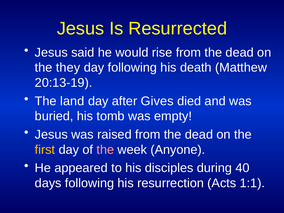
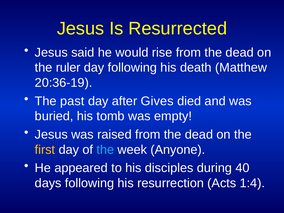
they: they -> ruler (68, 68)
20:13-19: 20:13-19 -> 20:36-19 (64, 83)
land: land -> past (72, 101)
the colour: pink -> light blue (105, 150)
1:1: 1:1 -> 1:4 (252, 183)
